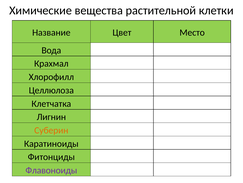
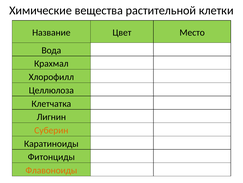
Флавоноиды colour: purple -> orange (51, 170)
